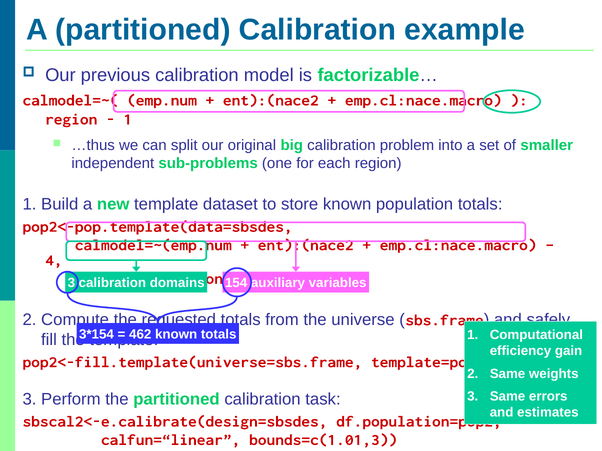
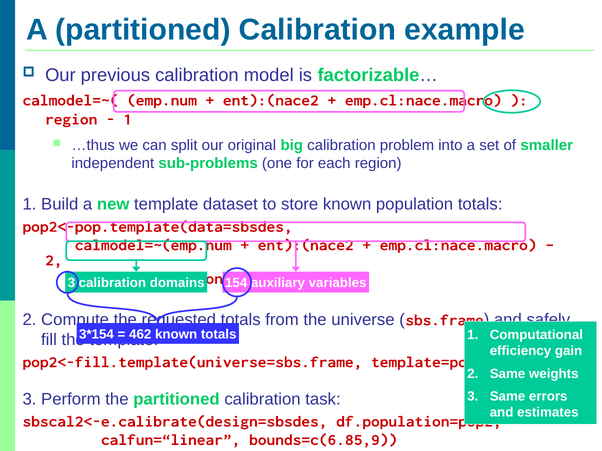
4: 4 -> 2 (54, 260)
bounds=c(1.01,3: bounds=c(1.01,3 -> bounds=c(6.85,9 (323, 440)
